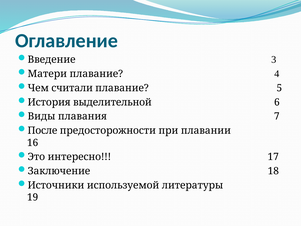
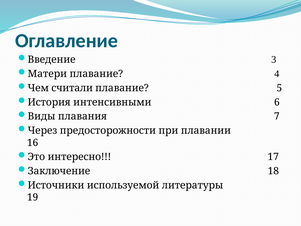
выделительной: выделительной -> интенсивными (112, 102)
После: После -> Через (42, 130)
